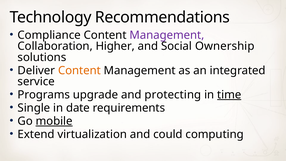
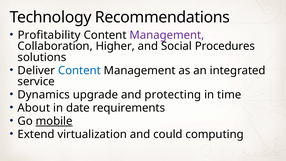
Compliance: Compliance -> Profitability (49, 35)
Ownership: Ownership -> Procedures (225, 46)
Content colour: orange -> blue (79, 70)
Programs: Programs -> Dynamics (44, 95)
time underline: present -> none (229, 95)
Single: Single -> About (34, 108)
